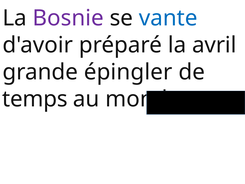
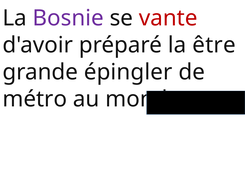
vante colour: blue -> red (168, 18)
avril: avril -> être (214, 45)
temps: temps -> métro (35, 99)
